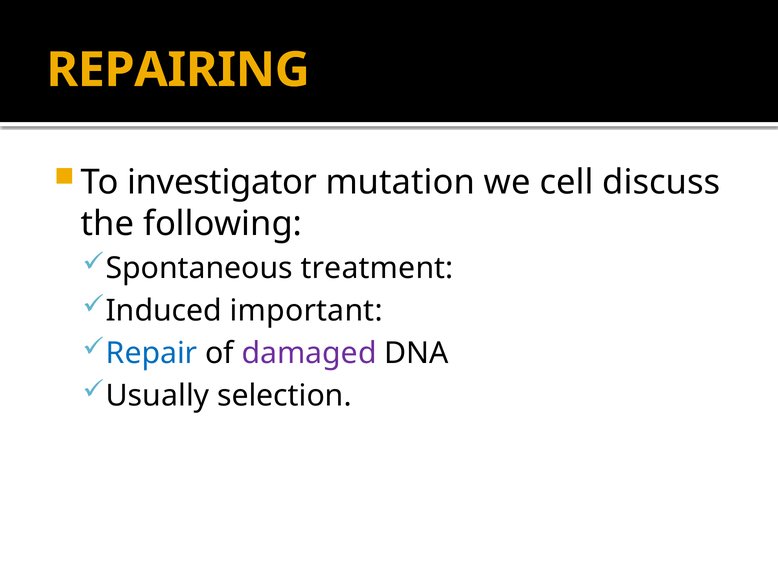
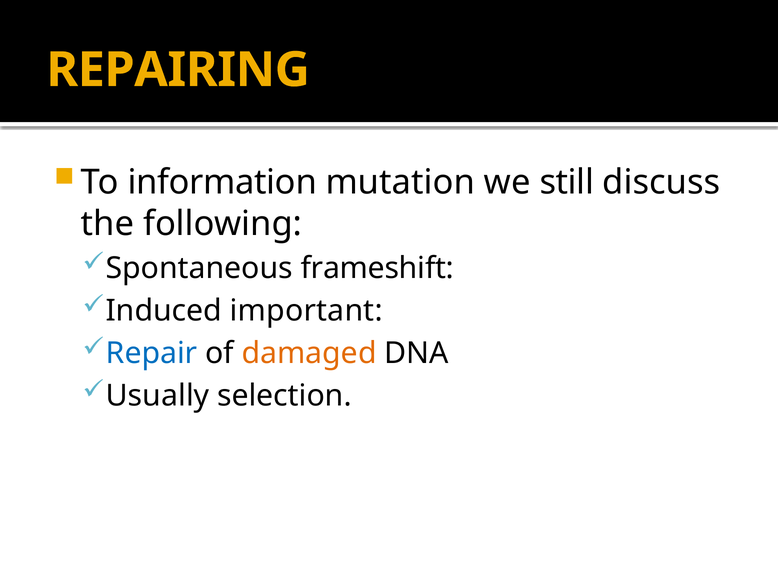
investigator: investigator -> information (222, 182)
cell: cell -> still (567, 182)
treatment: treatment -> frameshift (377, 268)
damaged colour: purple -> orange (309, 353)
